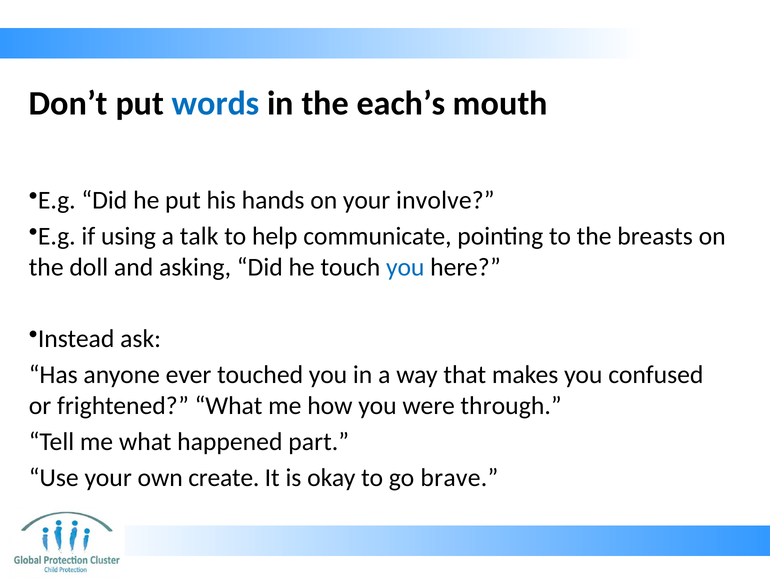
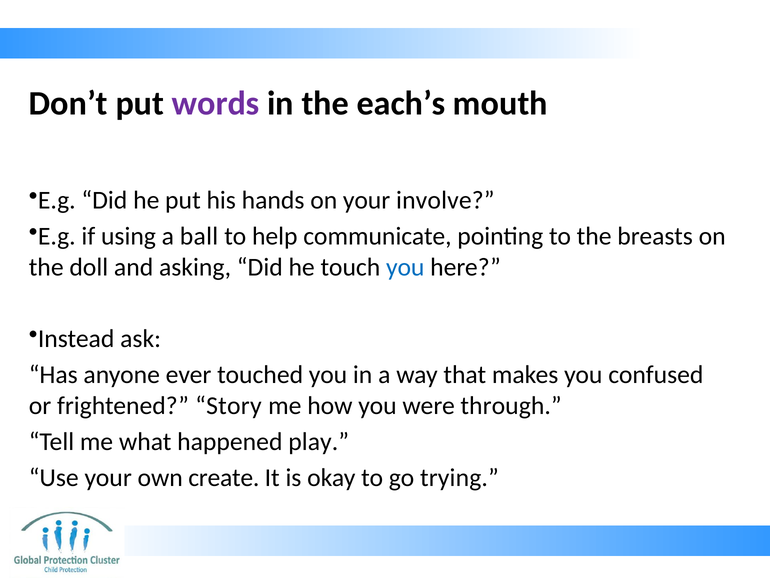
words colour: blue -> purple (216, 103)
talk: talk -> ball (199, 236)
frightened What: What -> Story (228, 405)
part: part -> play (319, 441)
brave: brave -> trying (459, 477)
